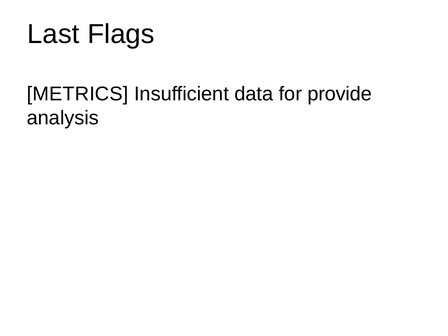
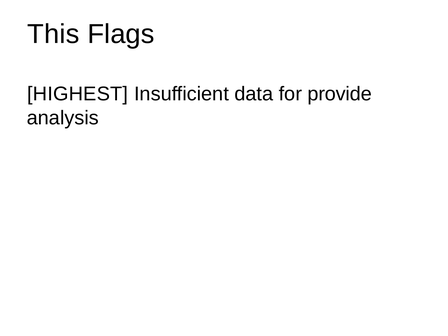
Last: Last -> This (53, 34)
METRICS: METRICS -> HIGHEST (78, 94)
